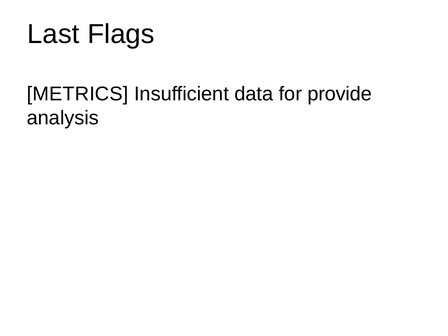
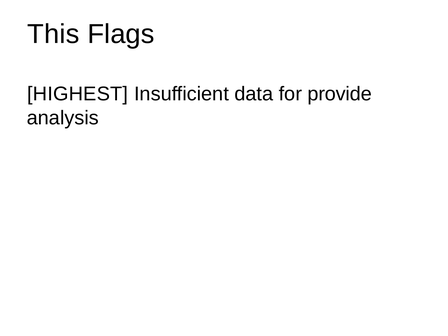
Last: Last -> This (53, 34)
METRICS: METRICS -> HIGHEST (78, 94)
